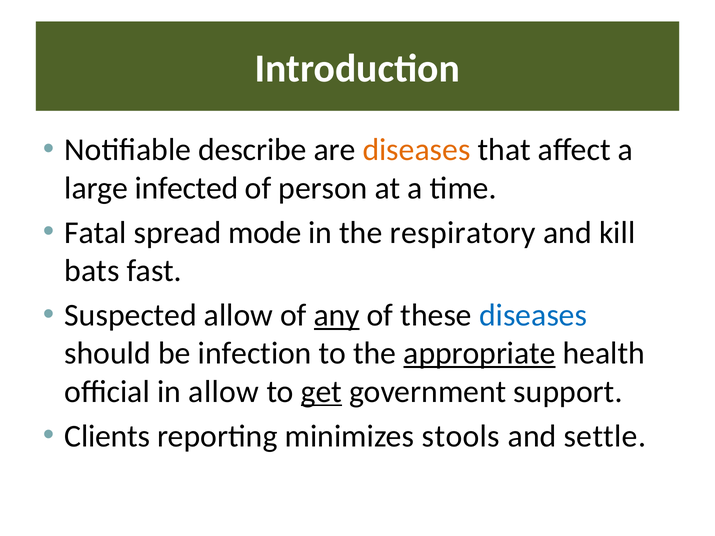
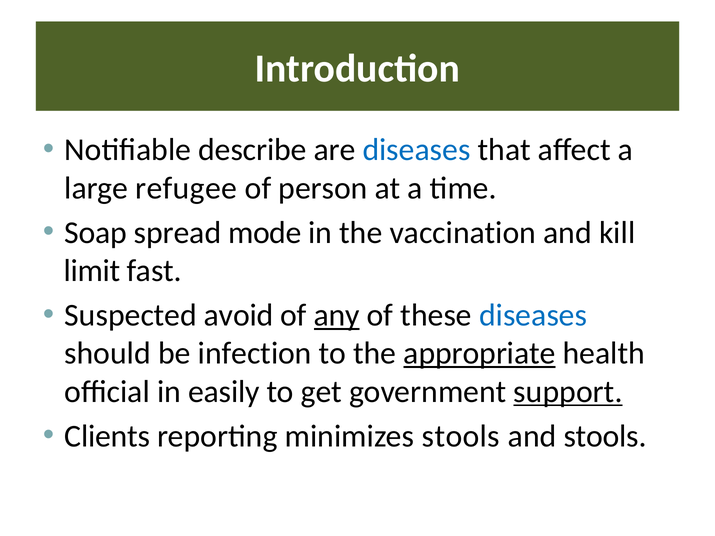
diseases colour: orange -> blue (417, 150)
infected: infected -> refugee (186, 188)
Fatal: Fatal -> Soap (96, 233)
respiratory: respiratory -> vaccination (463, 233)
bats: bats -> limit (92, 271)
Suspected allow: allow -> avoid (239, 315)
in allow: allow -> easily (224, 392)
get underline: present -> none (321, 392)
support underline: none -> present (568, 392)
and settle: settle -> stools (605, 436)
